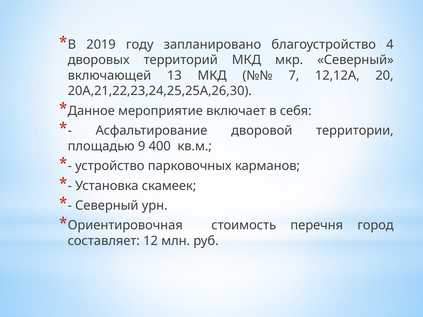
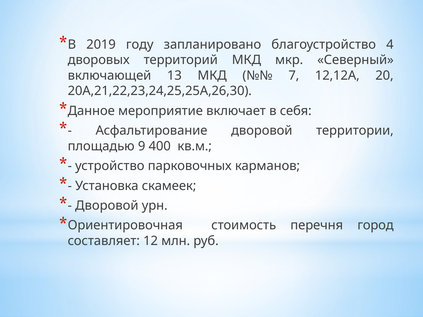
Северный: Северный -> Дворовой (107, 206)
